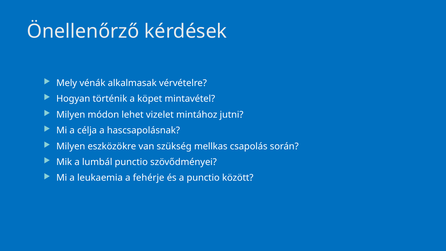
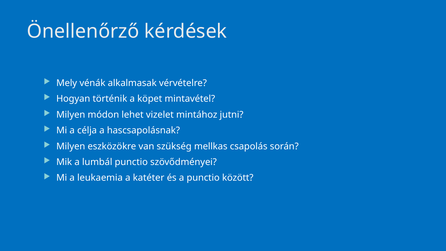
fehérje: fehérje -> katéter (149, 178)
